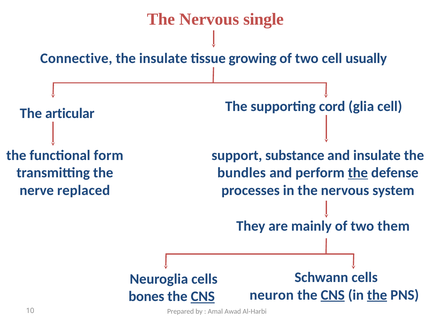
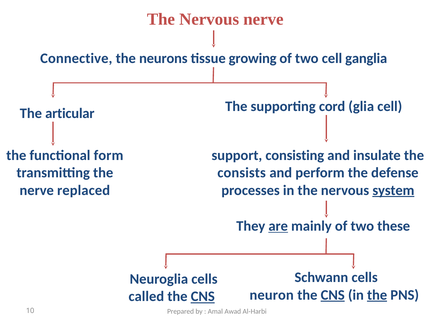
Nervous single: single -> nerve (263, 19)
the insulate: insulate -> neurons (163, 58)
usually: usually -> ganglia (366, 58)
substance: substance -> consisting (295, 155)
bundles: bundles -> consists (242, 173)
the underline: present -> none (358, 173)
system underline: none -> present (393, 190)
are underline: none -> present (278, 226)
them: them -> these (394, 226)
bones: bones -> called (146, 296)
